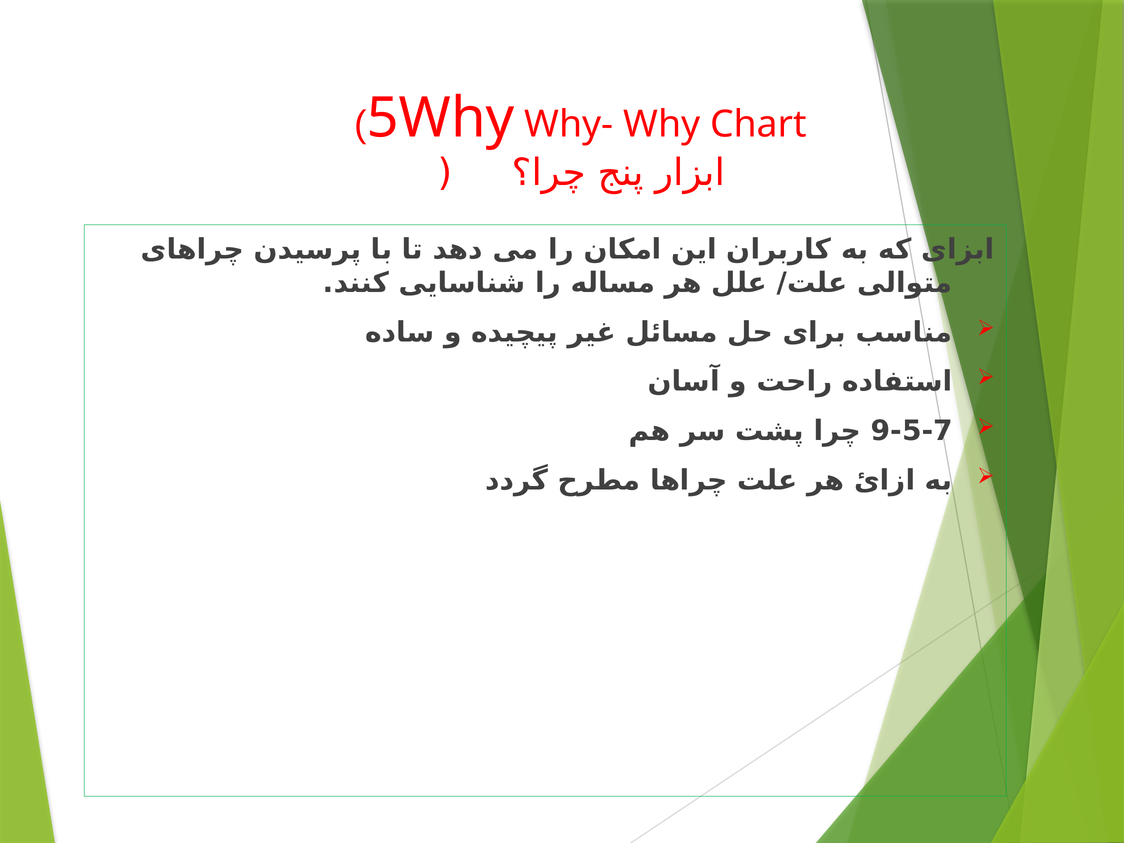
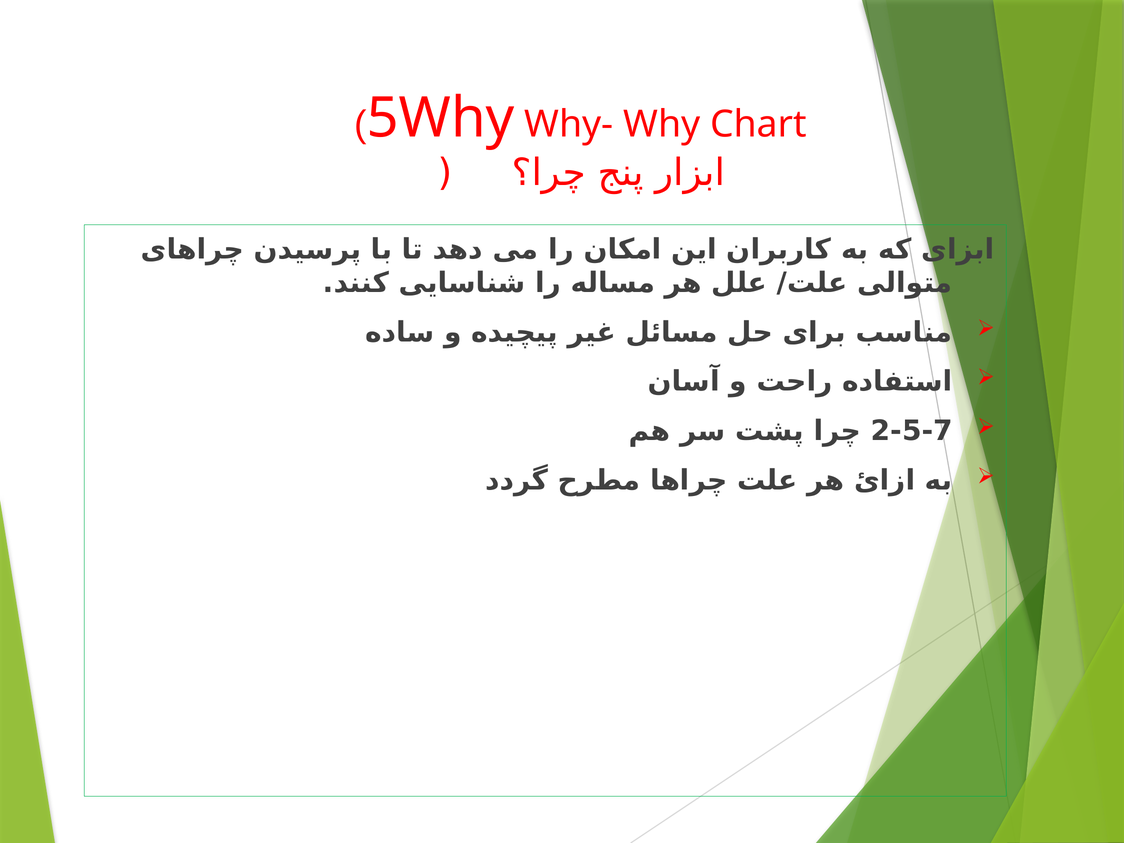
9-5-7: 9-5-7 -> 2-5-7 (912, 431)
